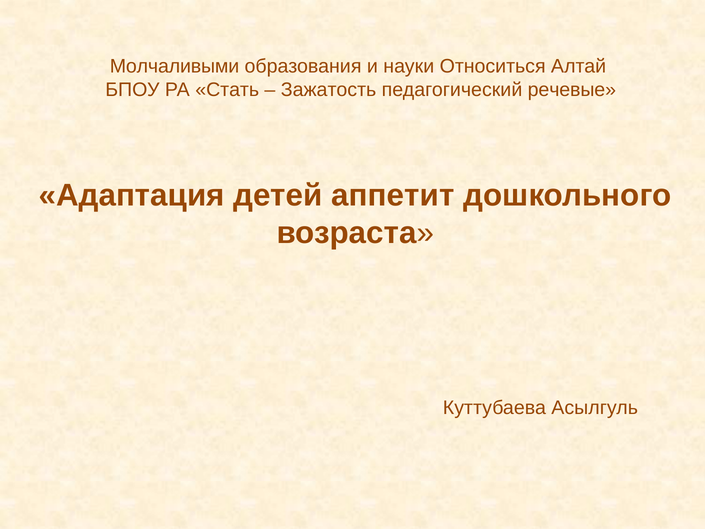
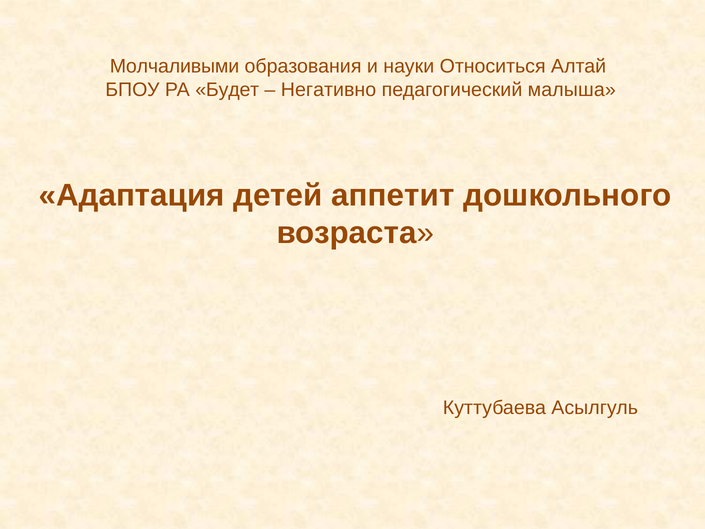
Стать: Стать -> Будет (227, 90)
Зажатость: Зажатость -> Негативно (329, 90)
речевые: речевые -> малыша (572, 90)
